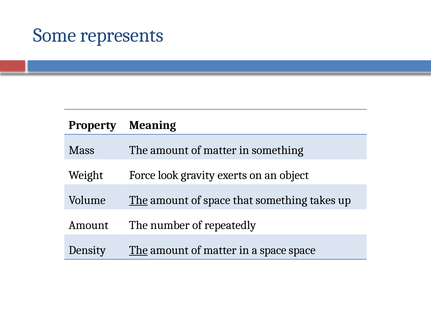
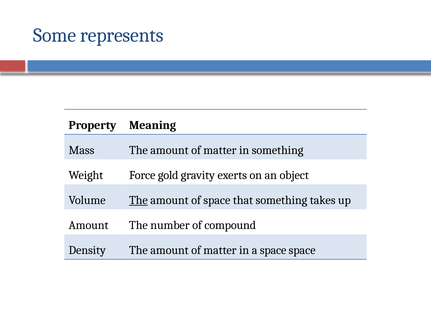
look: look -> gold (168, 175)
repeatedly: repeatedly -> compound (230, 225)
The underline: present -> none (138, 250)
